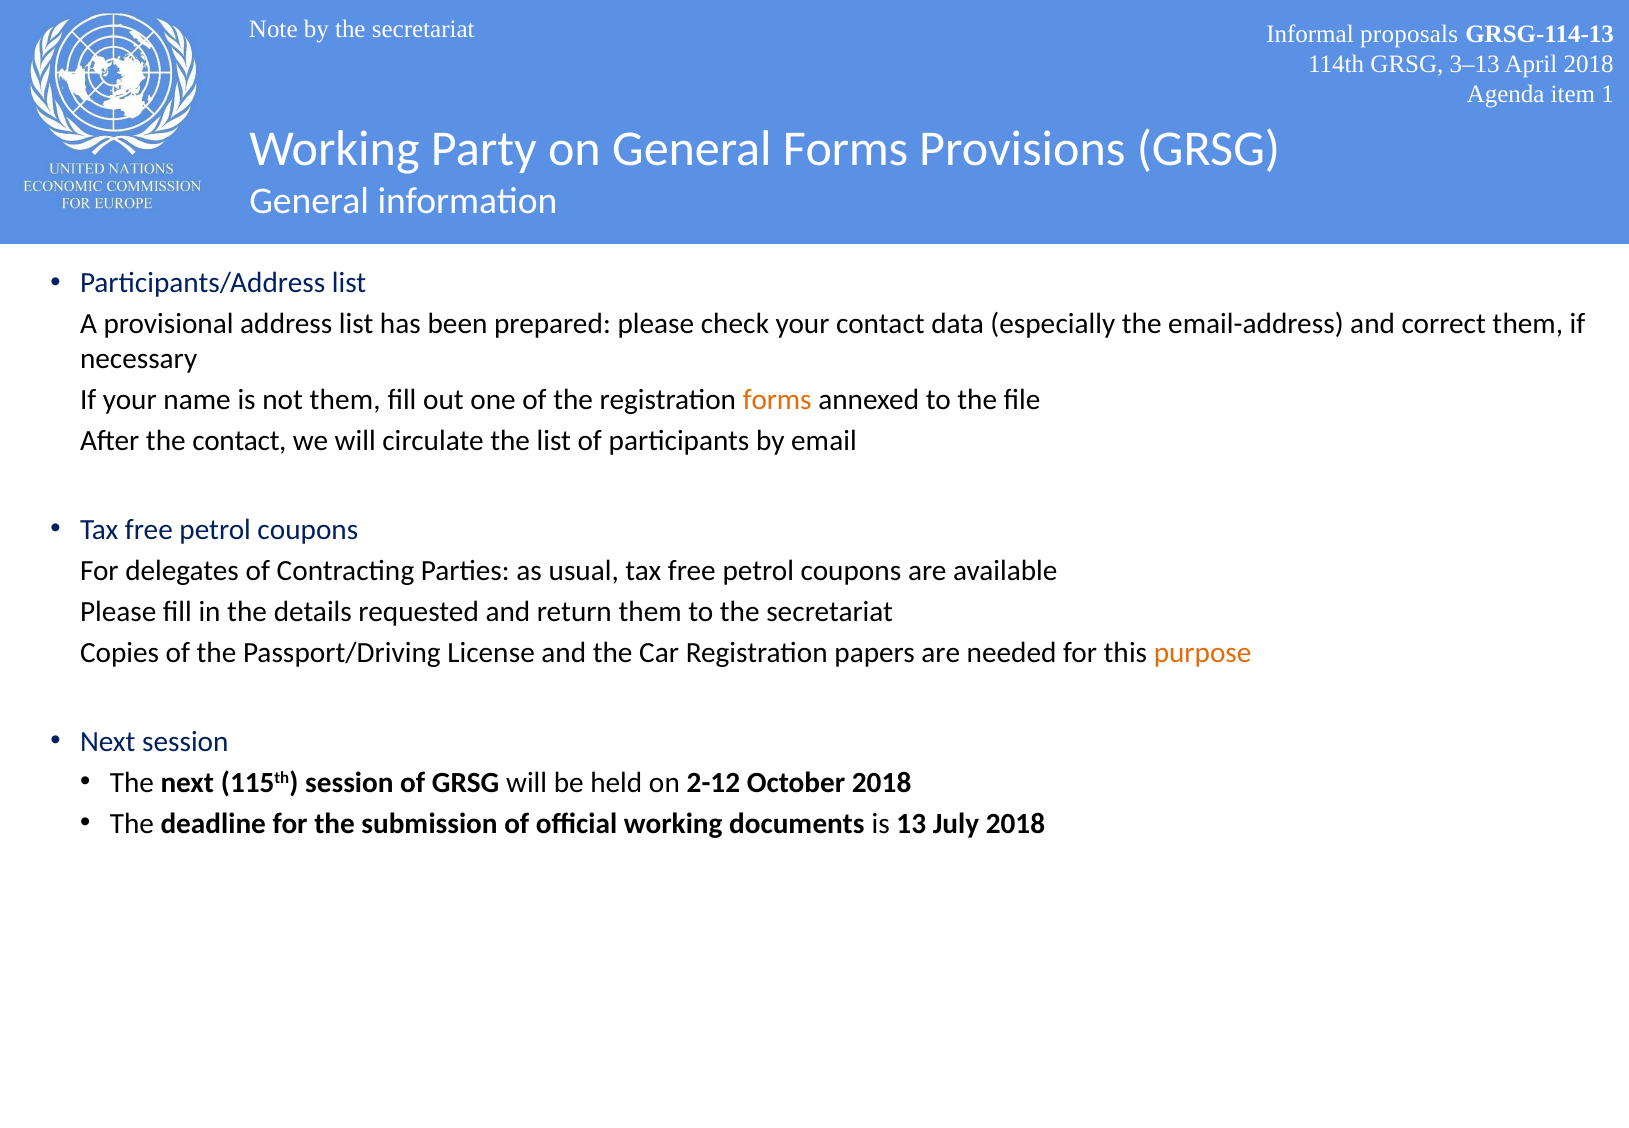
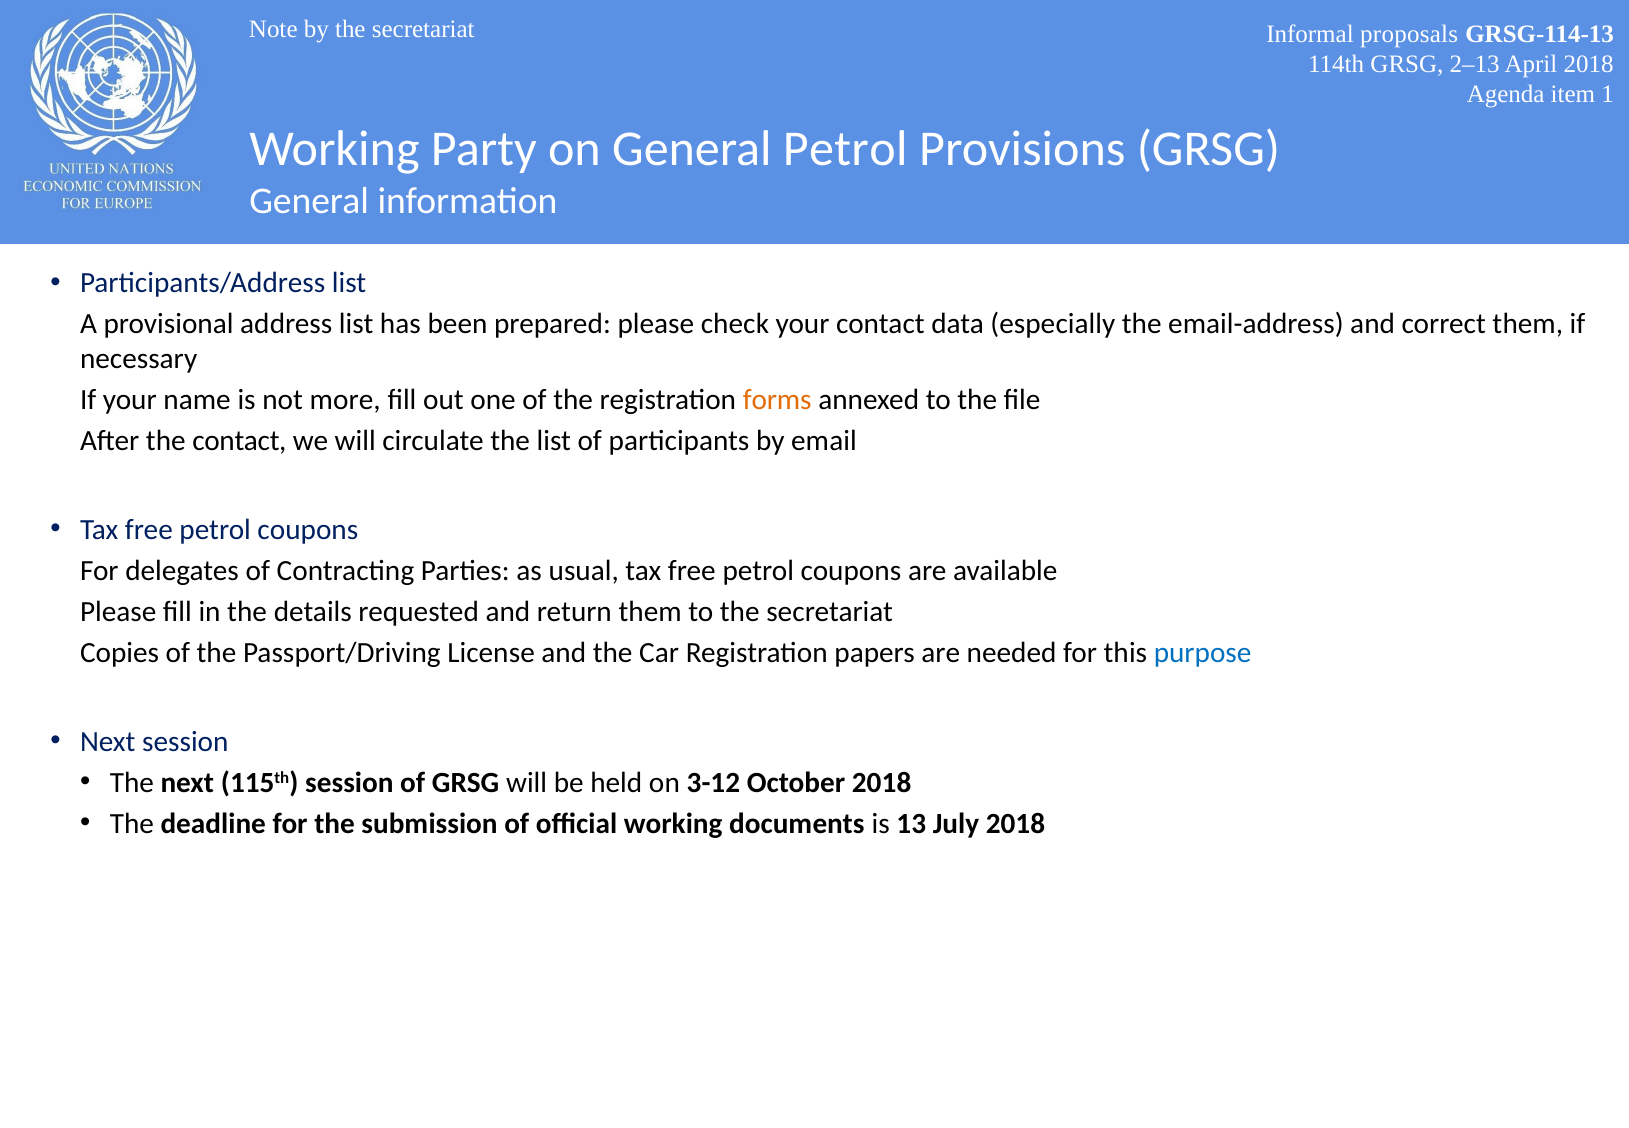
3–13: 3–13 -> 2–13 (1475, 64)
General Forms: Forms -> Petrol (845, 149)
not them: them -> more (345, 400)
purpose colour: orange -> blue (1203, 653)
2-12: 2-12 -> 3-12 (713, 782)
